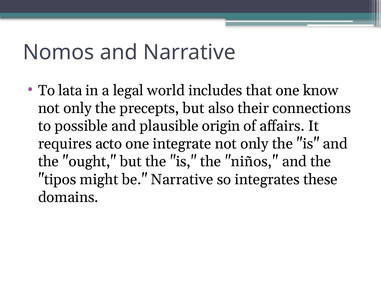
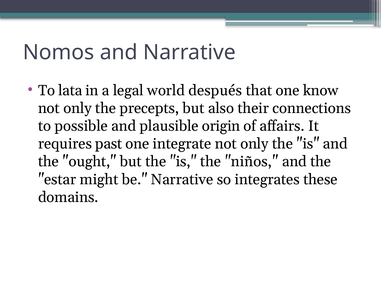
includes: includes -> después (215, 90)
acto: acto -> past (109, 144)
tipos: tipos -> estar (57, 179)
